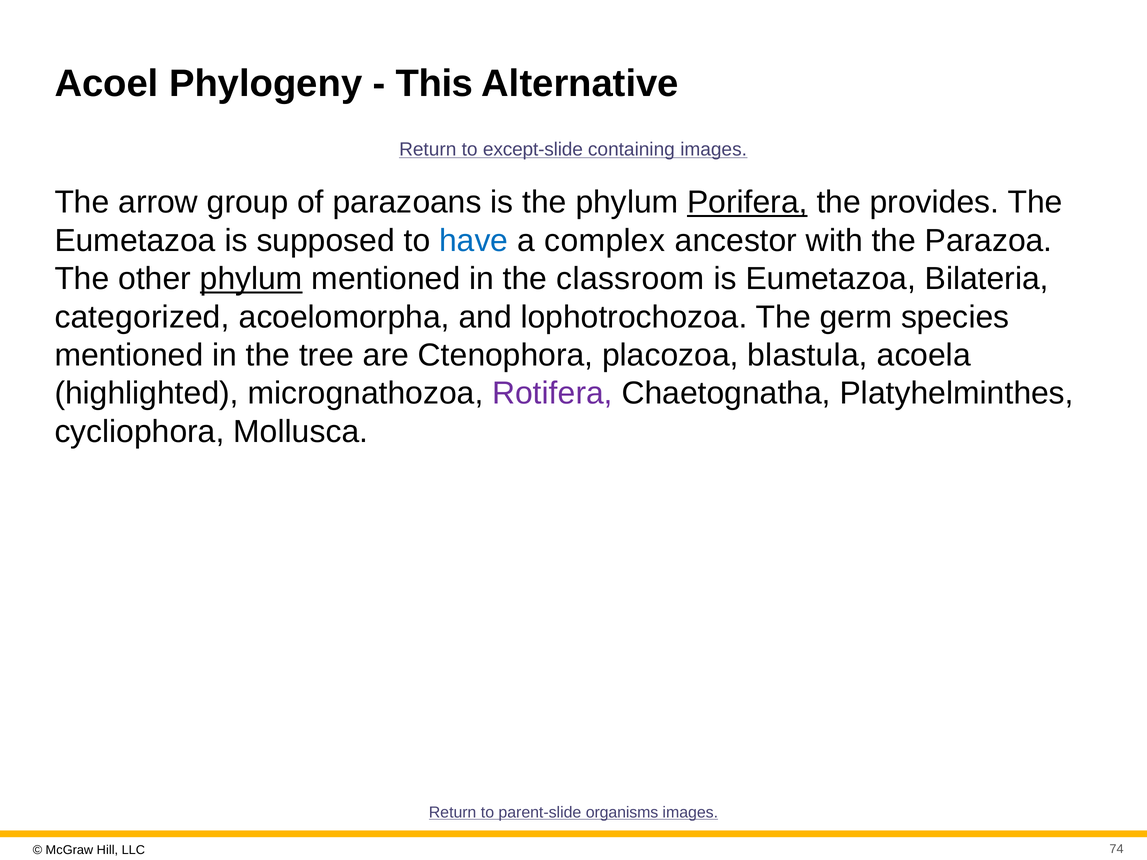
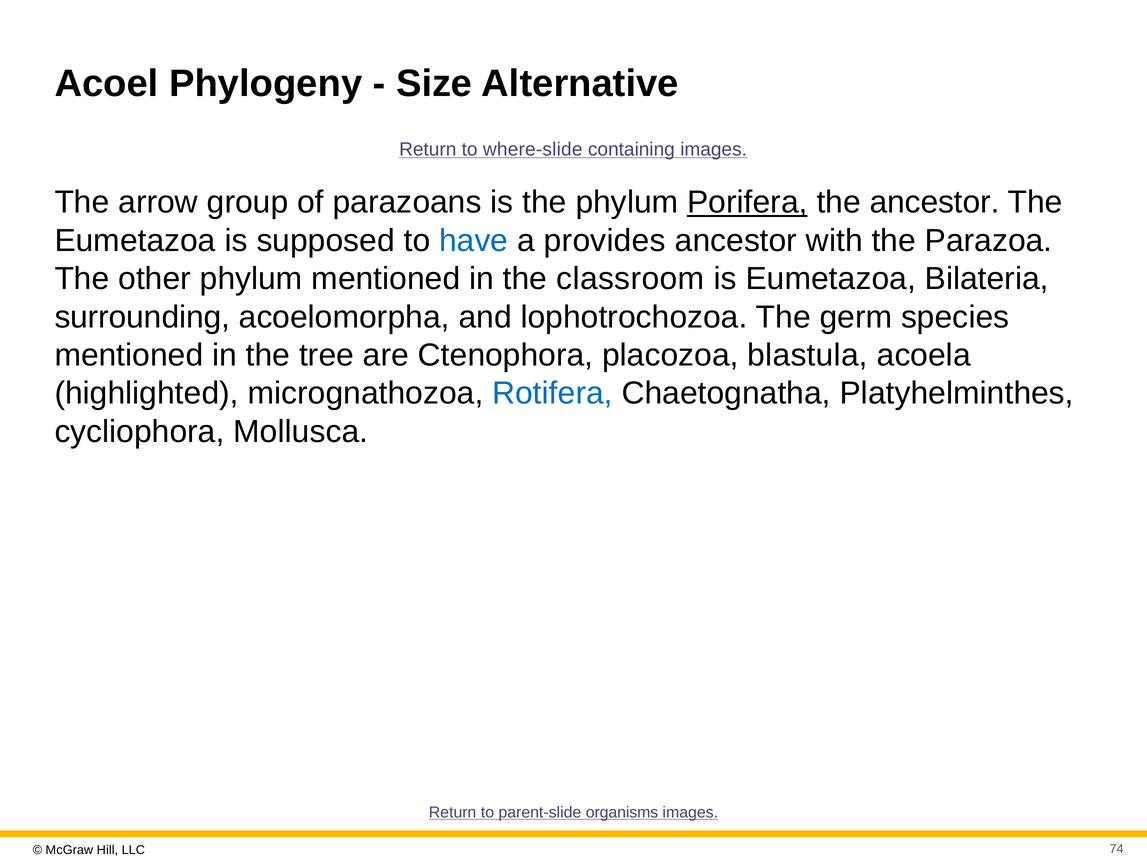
This: This -> Size (434, 83)
except-slide: except-slide -> where-slide (533, 149)
the provides: provides -> ancestor (935, 202)
complex: complex -> provides (605, 241)
phylum underline: present -> none (251, 279)
categorized: categorized -> surrounding (142, 317)
Rotifera colour: purple -> blue (552, 394)
